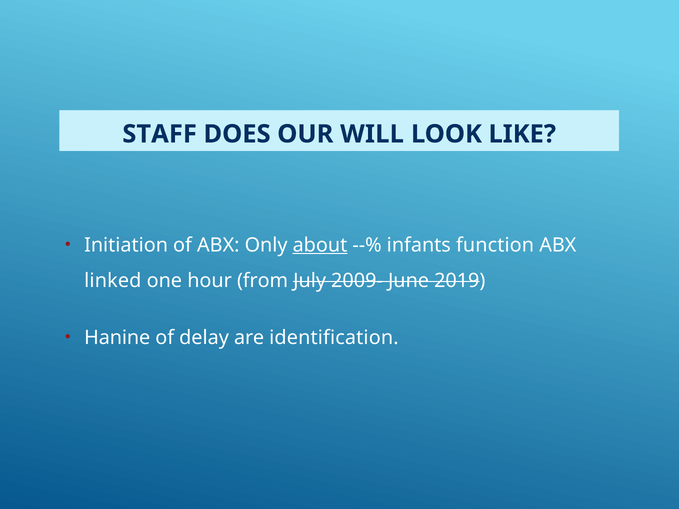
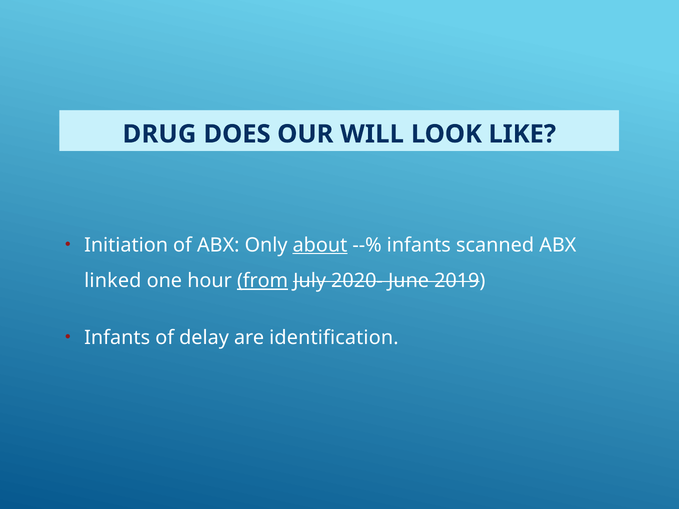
STAFF: STAFF -> DRUG (159, 134)
function: function -> scanned (495, 245)
from underline: none -> present (263, 281)
2009-: 2009- -> 2020- (357, 281)
Hanine: Hanine -> Infants (117, 338)
